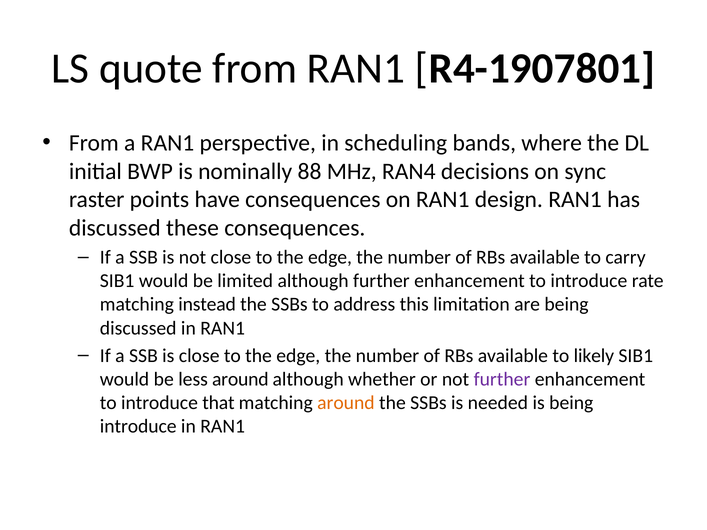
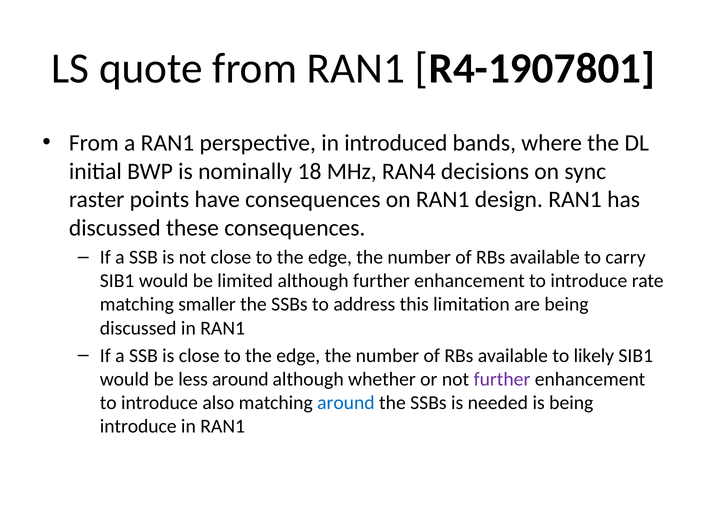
scheduling: scheduling -> introduced (396, 143)
88: 88 -> 18 (310, 171)
instead: instead -> smaller (207, 305)
that: that -> also (218, 403)
around colour: orange -> blue (346, 403)
